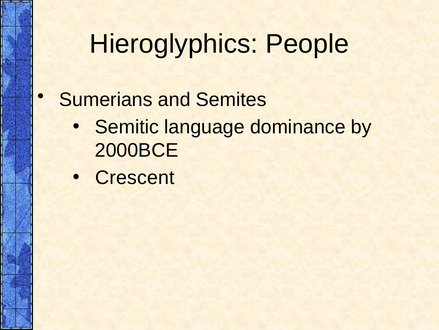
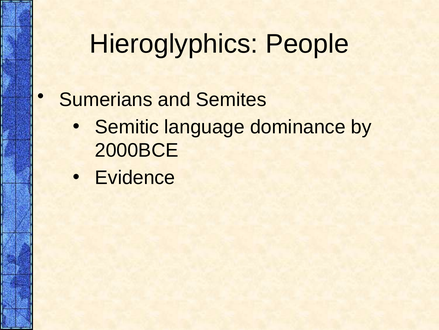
Crescent: Crescent -> Evidence (135, 177)
